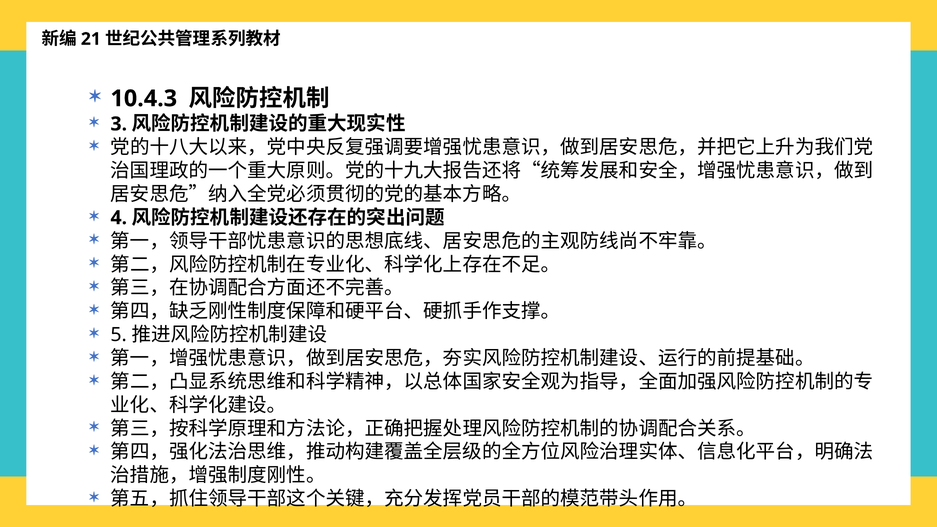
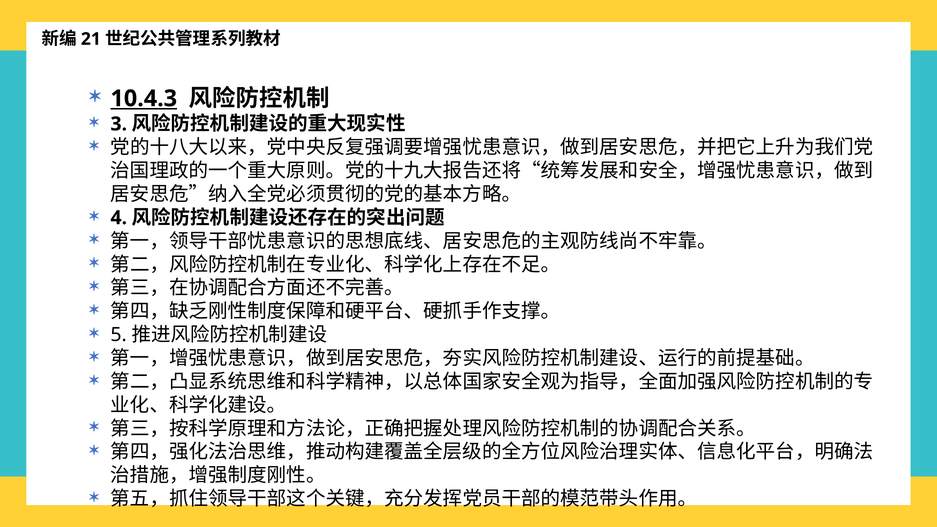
10.4.3 underline: none -> present (144, 99)
